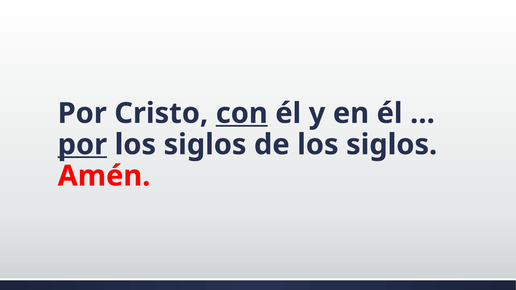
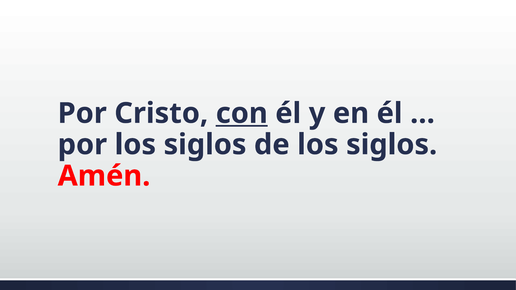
por underline: present -> none (82, 145)
